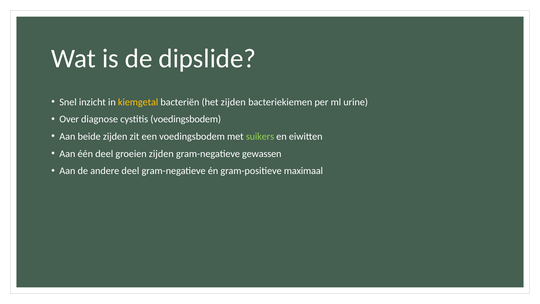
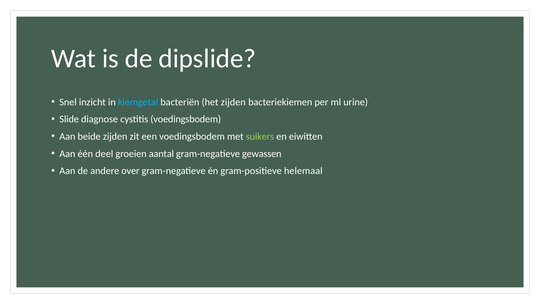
kiemgetal colour: yellow -> light blue (138, 102)
Over: Over -> Slide (69, 119)
groeien zijden: zijden -> aantal (161, 154)
andere deel: deel -> over (130, 171)
maximaal: maximaal -> helemaal (303, 171)
